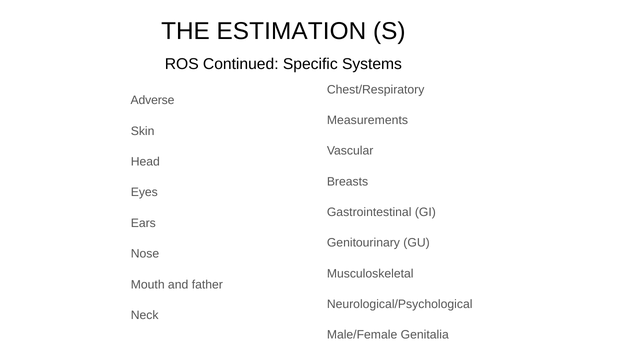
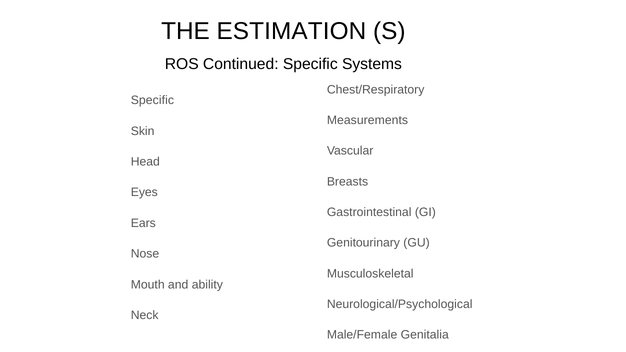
Adverse: Adverse -> Specific (152, 101)
father: father -> ability (207, 285)
